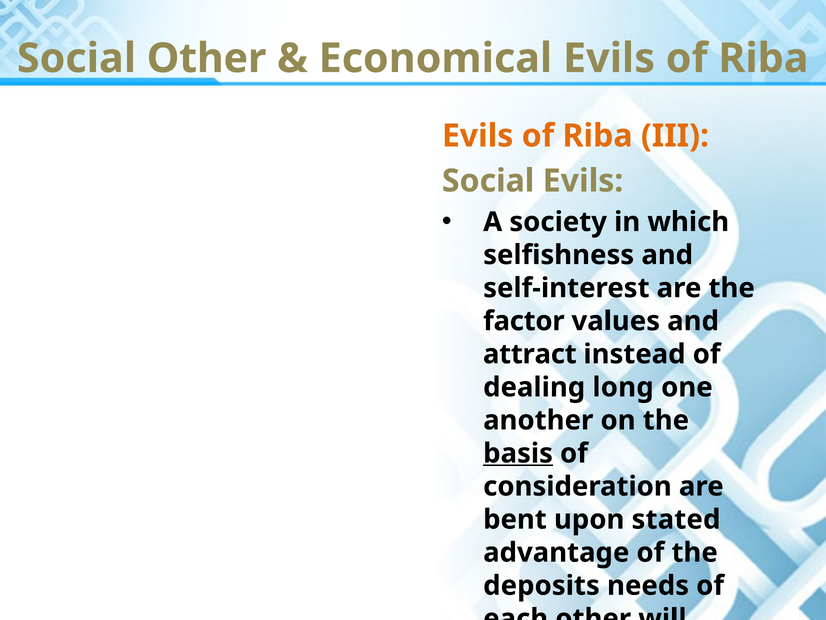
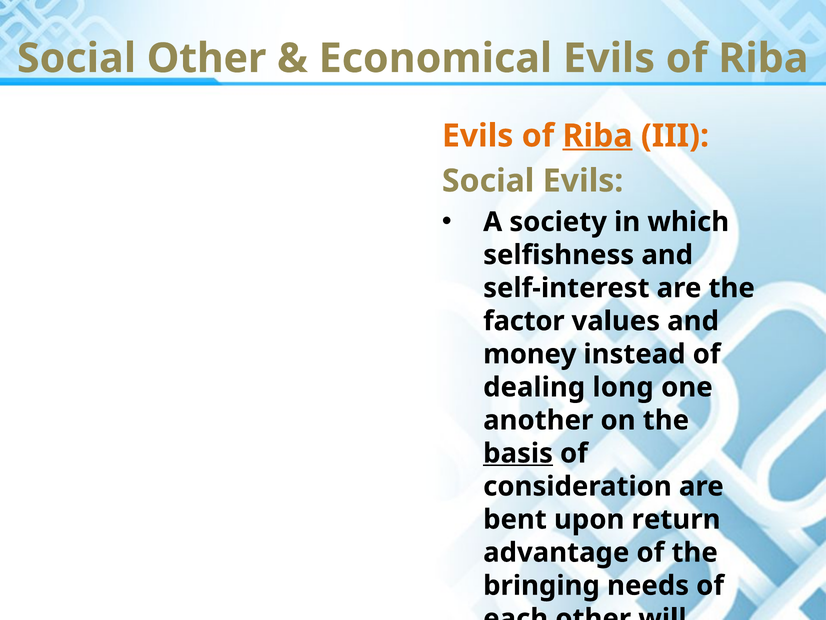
Riba underline: none -> present (598, 136)
attract: attract -> money (530, 354)
stated: stated -> return (676, 519)
deposits: deposits -> bringing (542, 585)
